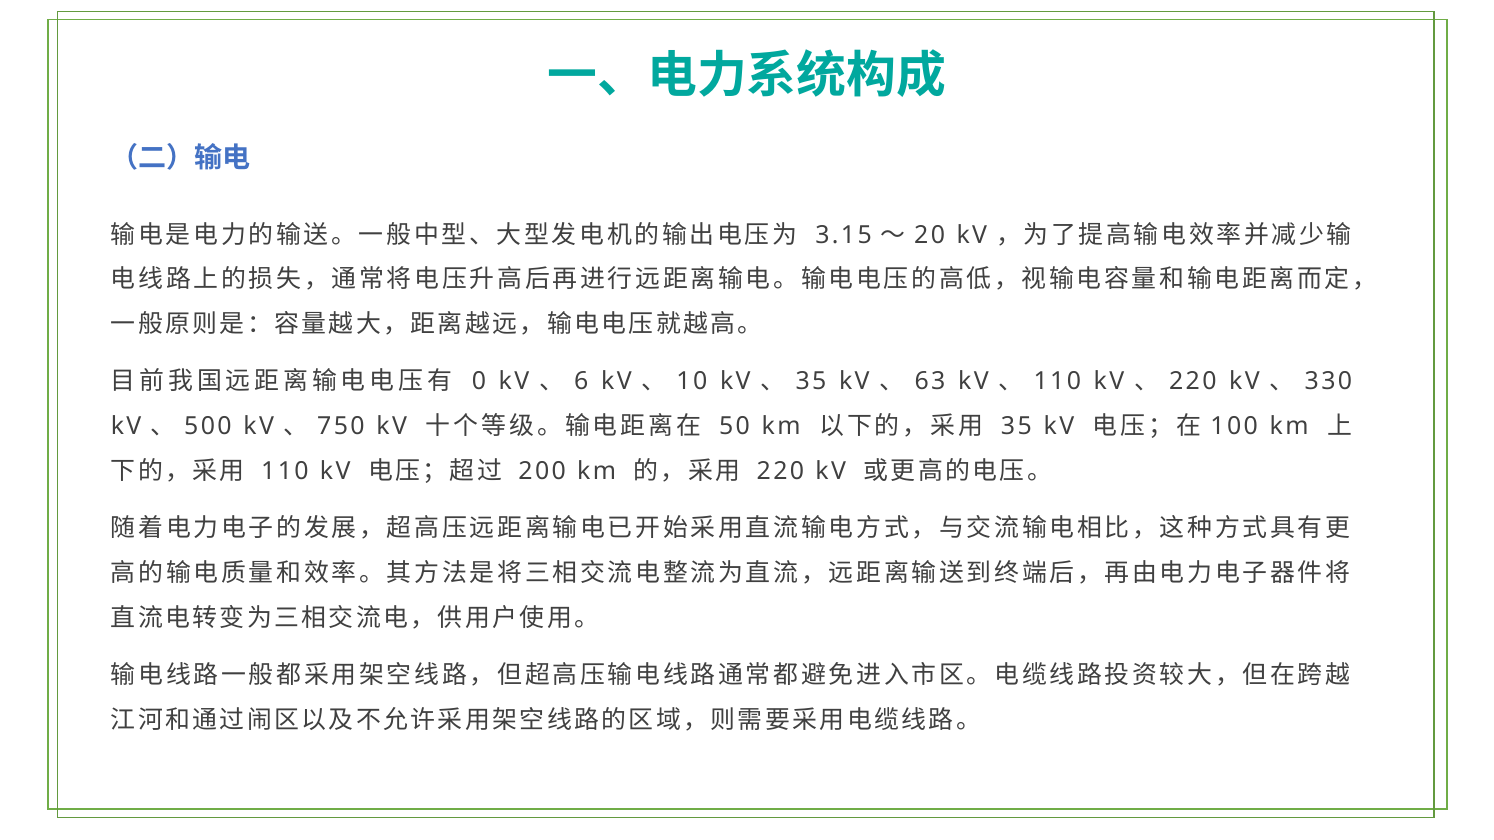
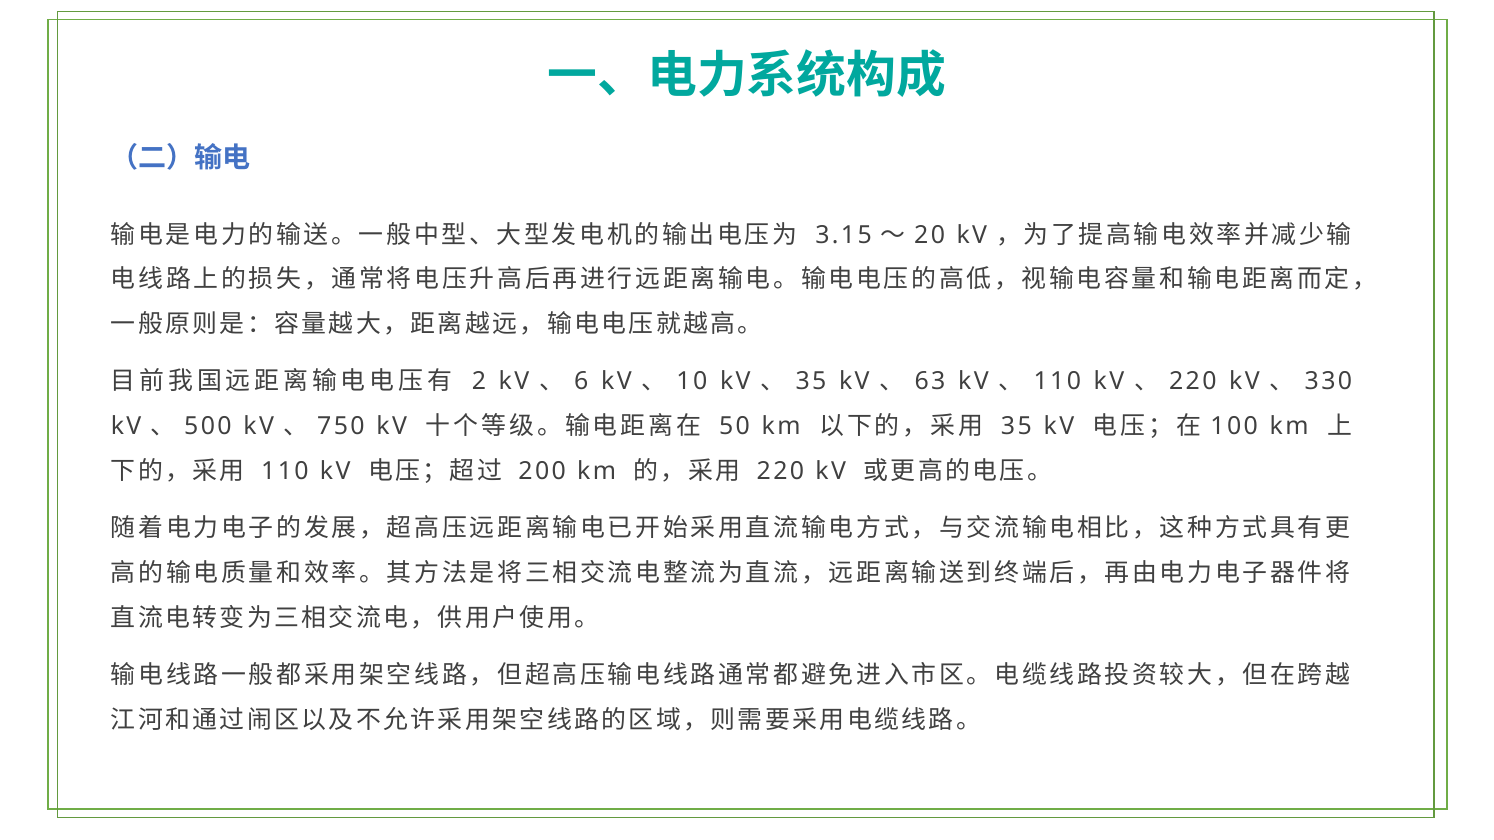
0: 0 -> 2 (479, 382)
